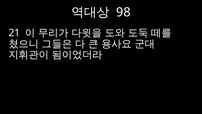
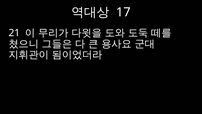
98: 98 -> 17 (123, 12)
